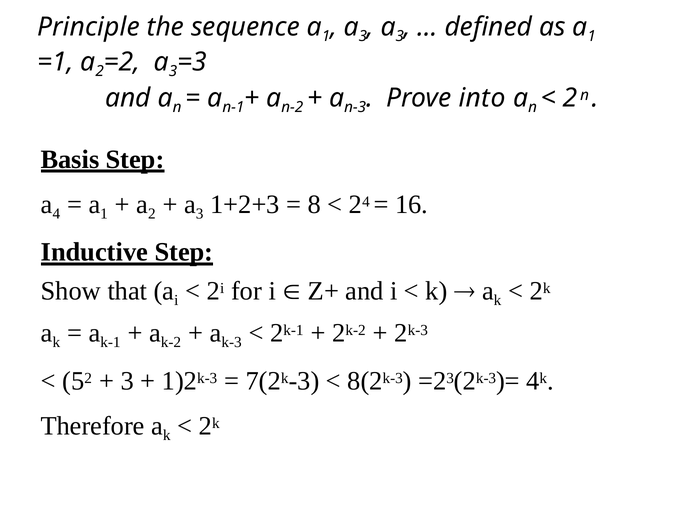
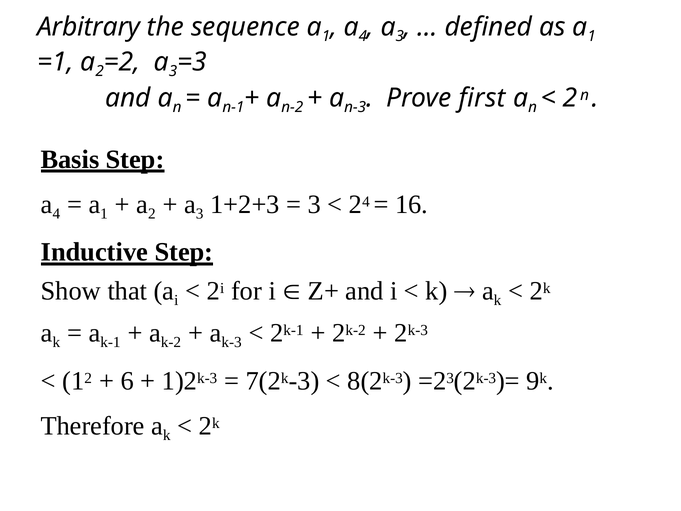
Principle: Principle -> Arbitrary (89, 27)
3: 3 -> 4 (363, 36)
into: into -> first (482, 98)
8: 8 -> 3 (314, 204)
5: 5 -> 1 (73, 381)
3: 3 -> 6 (127, 381)
4: 4 -> 9 (533, 381)
